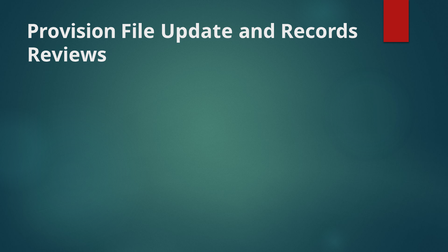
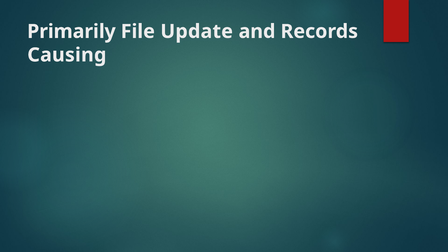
Provision: Provision -> Primarily (71, 31)
Reviews: Reviews -> Causing (67, 55)
